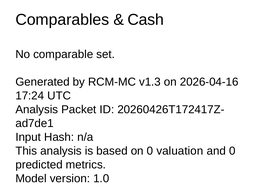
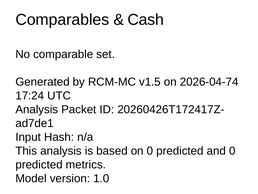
v1.3: v1.3 -> v1.5 (150, 82)
2026-04-16: 2026-04-16 -> 2026-04-74 (209, 82)
on 0 valuation: valuation -> predicted (180, 150)
